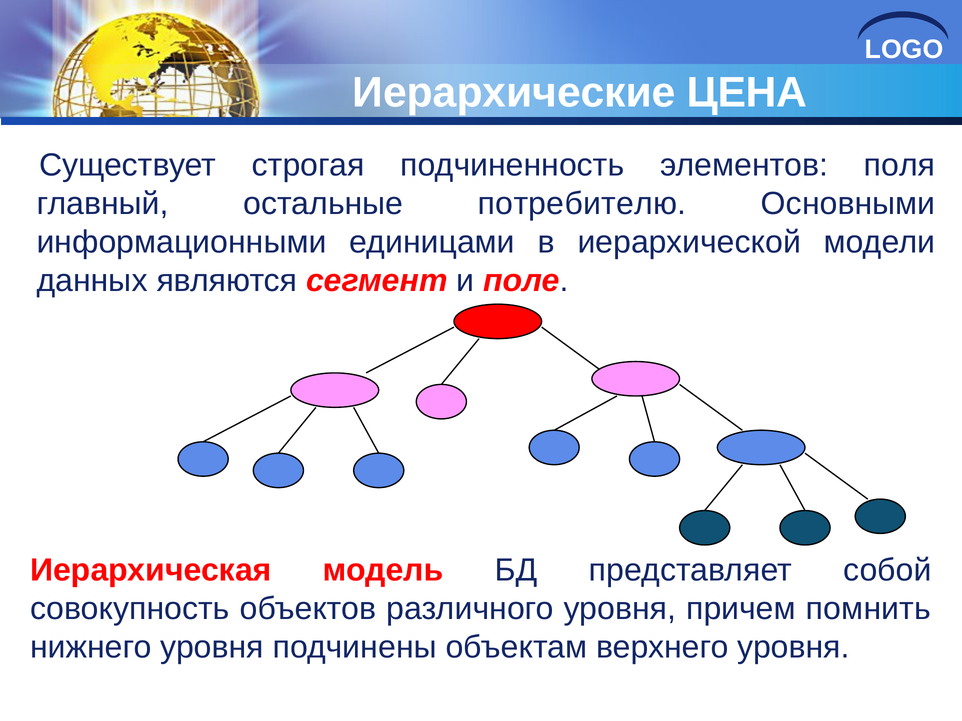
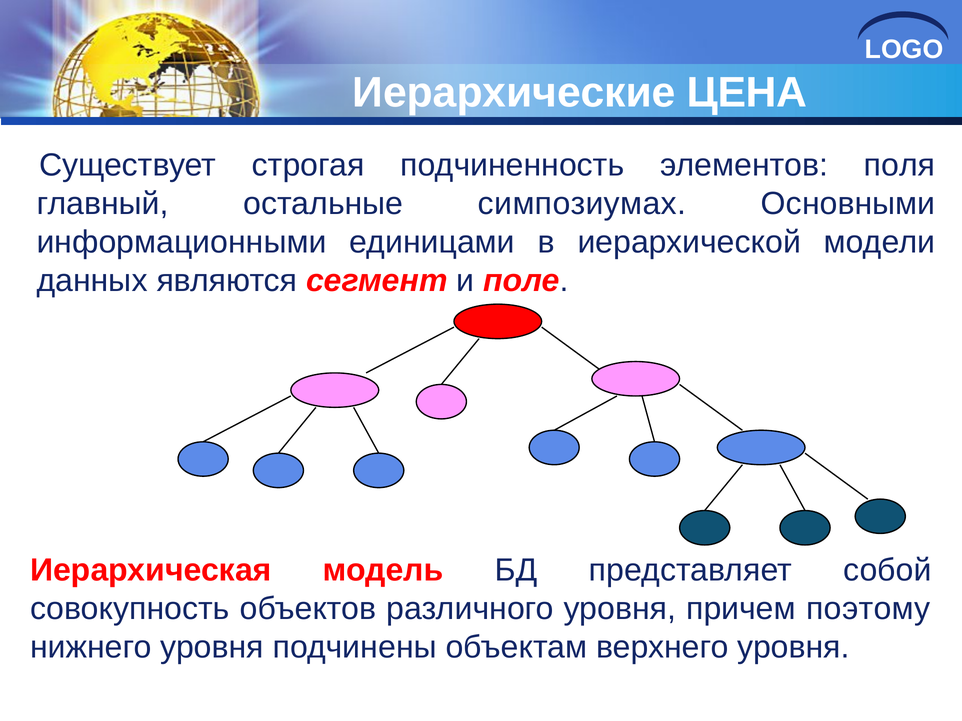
потребителю: потребителю -> симпозиумах (582, 204)
помнить: помнить -> поэтому (868, 609)
